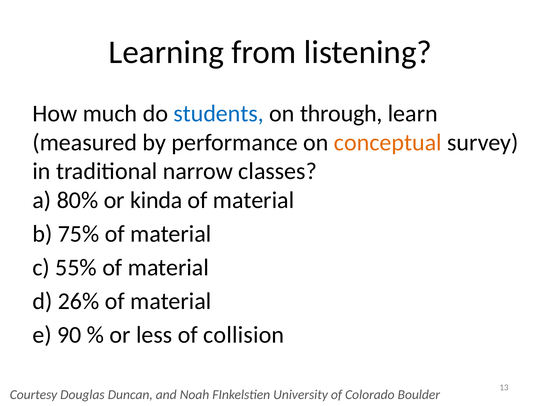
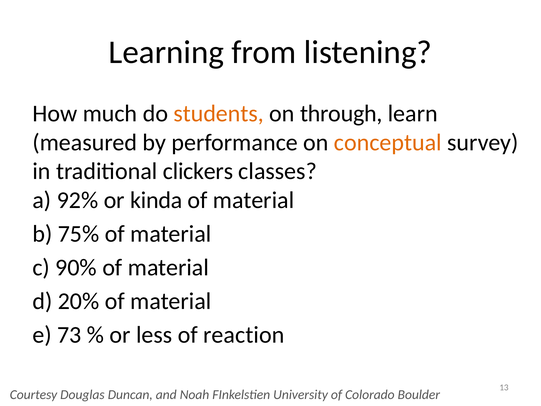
students colour: blue -> orange (219, 113)
narrow: narrow -> clickers (198, 171)
80%: 80% -> 92% (77, 200)
55%: 55% -> 90% (76, 267)
26%: 26% -> 20% (79, 301)
90: 90 -> 73 (69, 335)
collision: collision -> reaction (244, 335)
